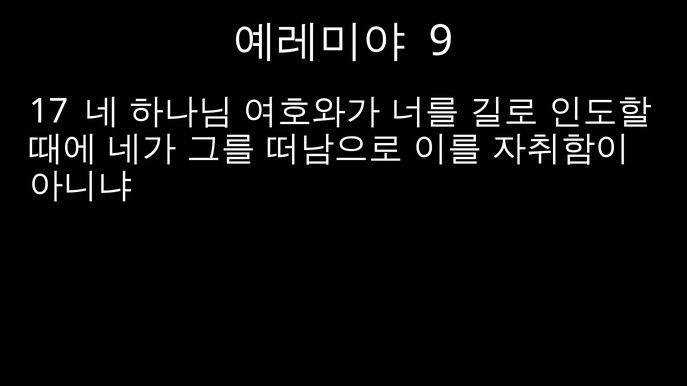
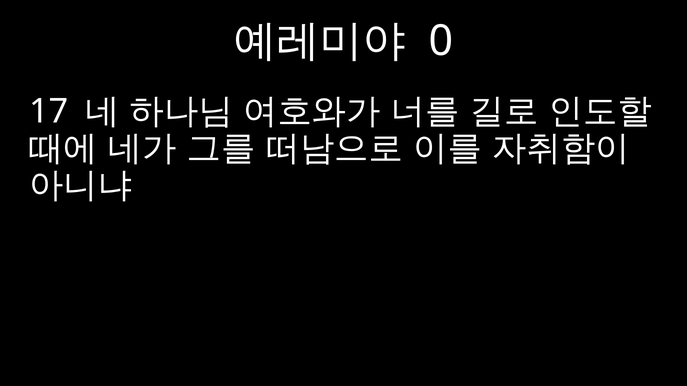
9: 9 -> 0 (441, 41)
